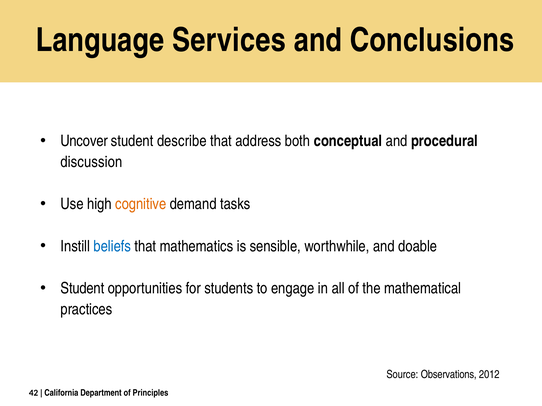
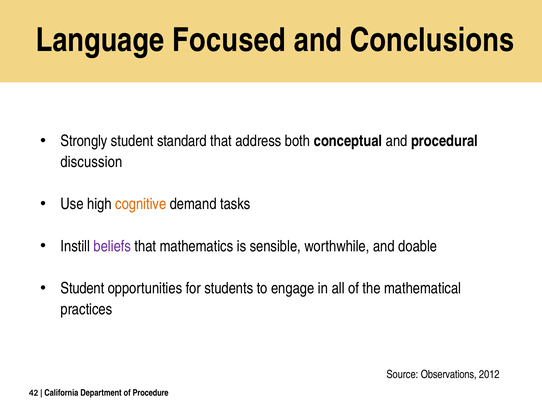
Services: Services -> Focused (229, 40)
Uncover: Uncover -> Strongly (84, 141)
describe: describe -> standard (182, 141)
beliefs colour: blue -> purple (112, 247)
Principles: Principles -> Procedure (151, 393)
